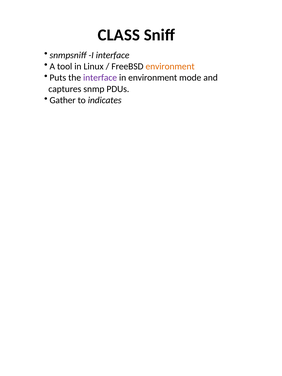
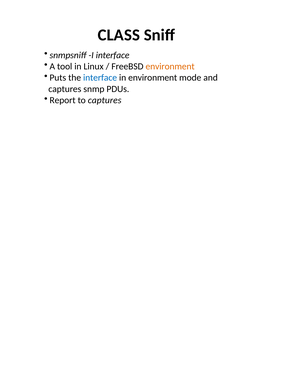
interface colour: purple -> blue (100, 78)
Gather: Gather -> Report (63, 100)
to indicates: indicates -> captures (105, 100)
